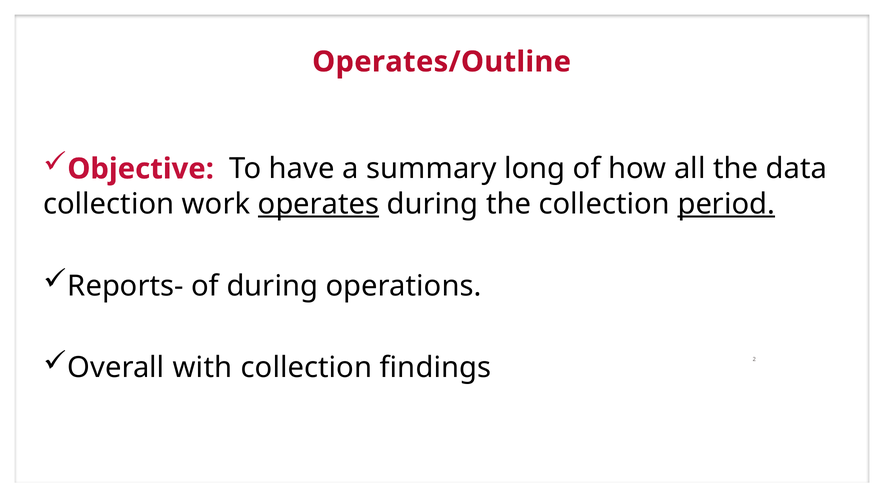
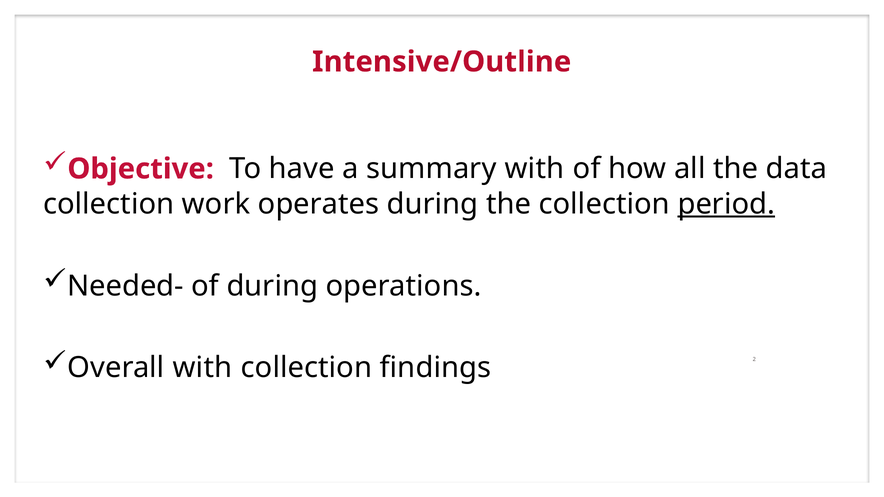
Operates/Outline: Operates/Outline -> Intensive/Outline (442, 62)
summary long: long -> with (535, 169)
operates underline: present -> none (319, 204)
Reports-: Reports- -> Needed- (126, 286)
